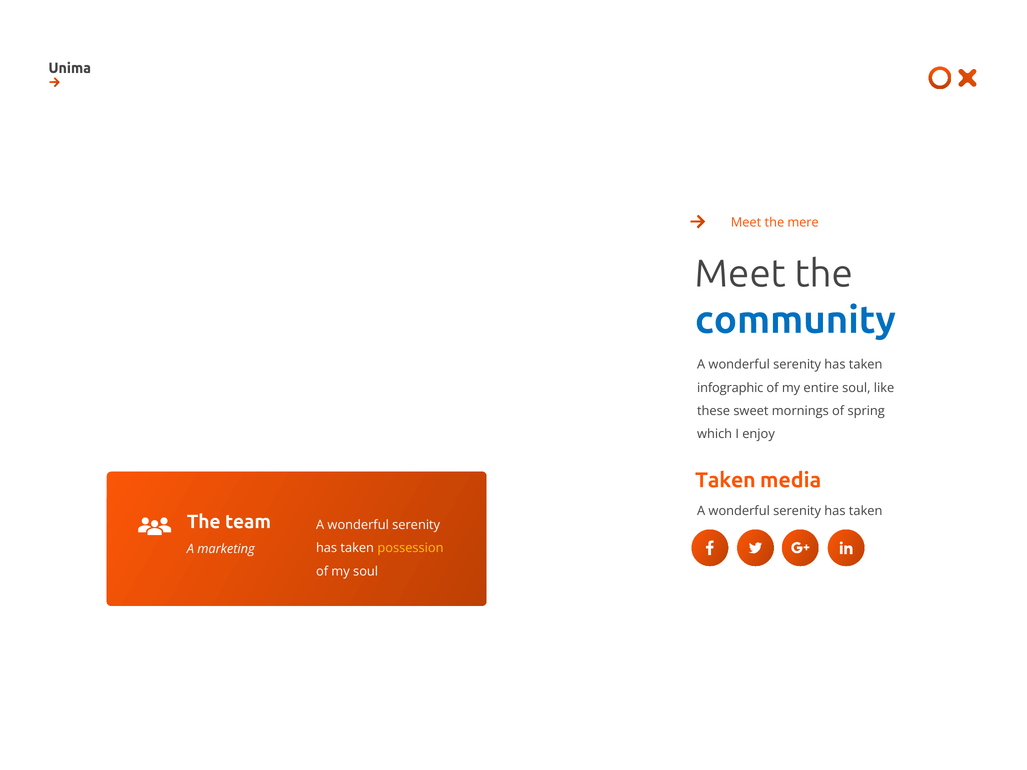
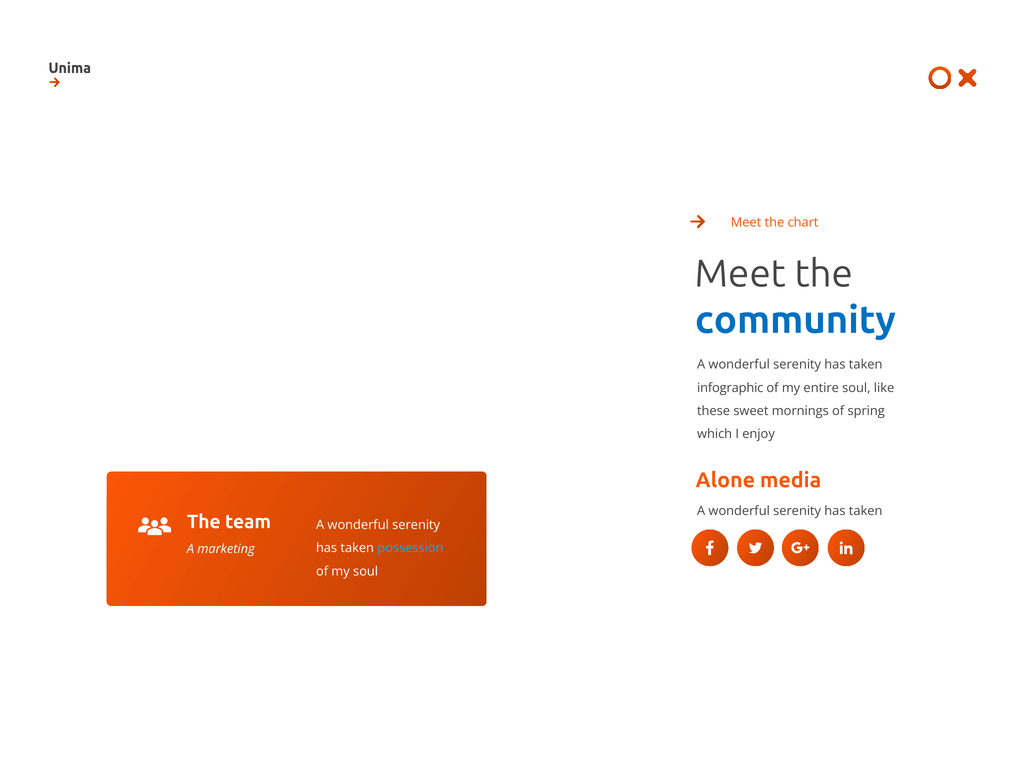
mere: mere -> chart (803, 223)
Taken: Taken -> Alone (725, 480)
possession colour: yellow -> light blue (410, 548)
